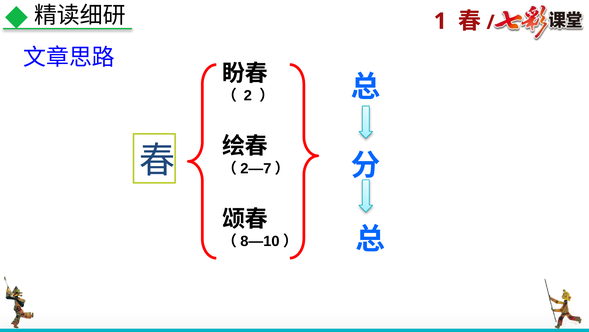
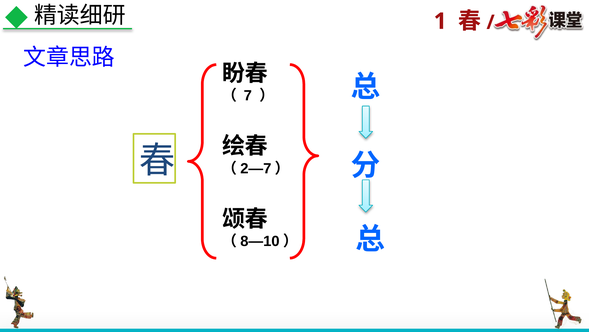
2: 2 -> 7 (248, 95)
